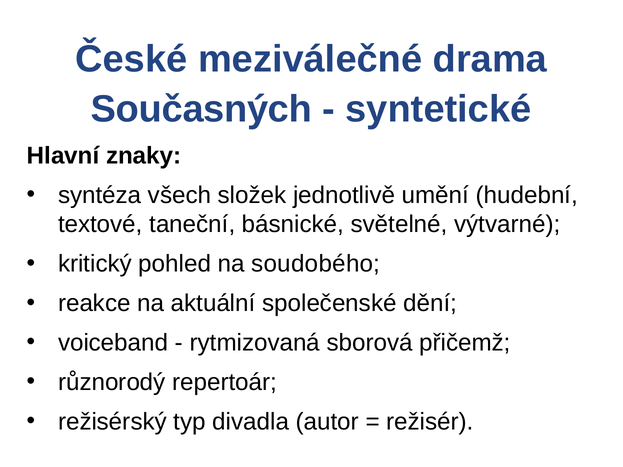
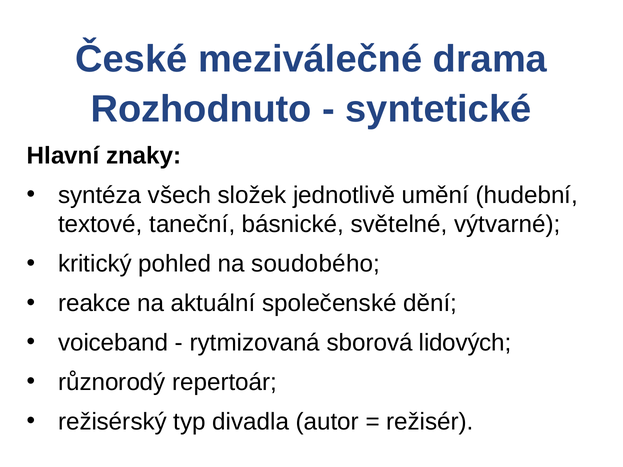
Současných: Současných -> Rozhodnuto (201, 109)
přičemž: přičemž -> lidových (465, 343)
